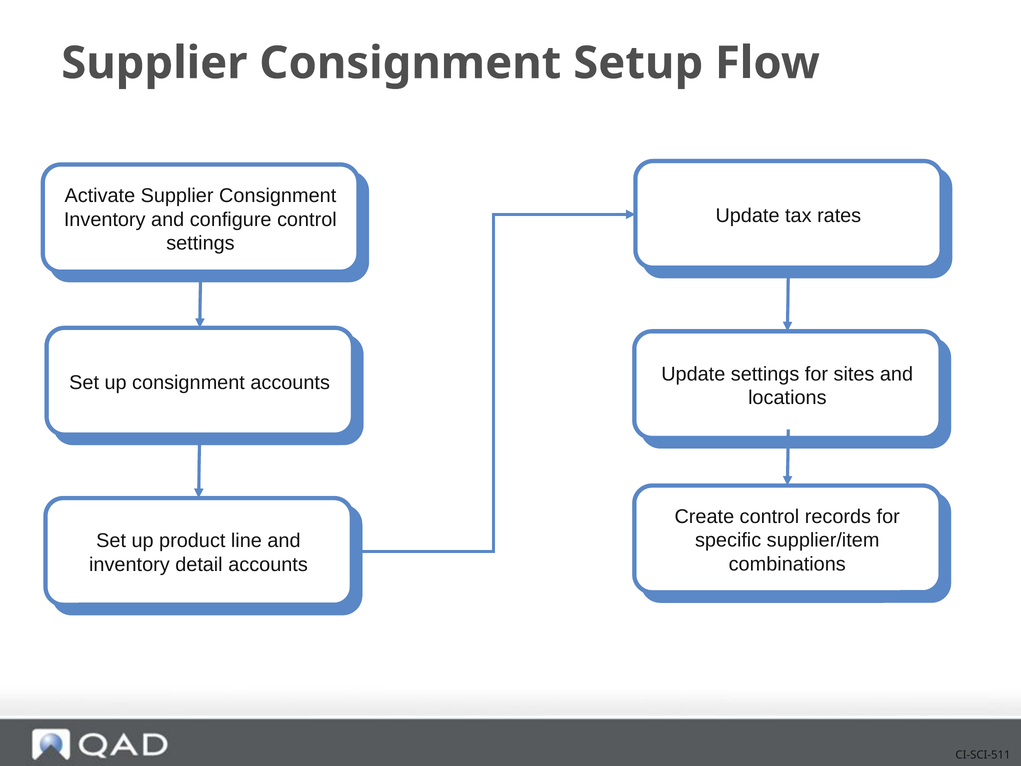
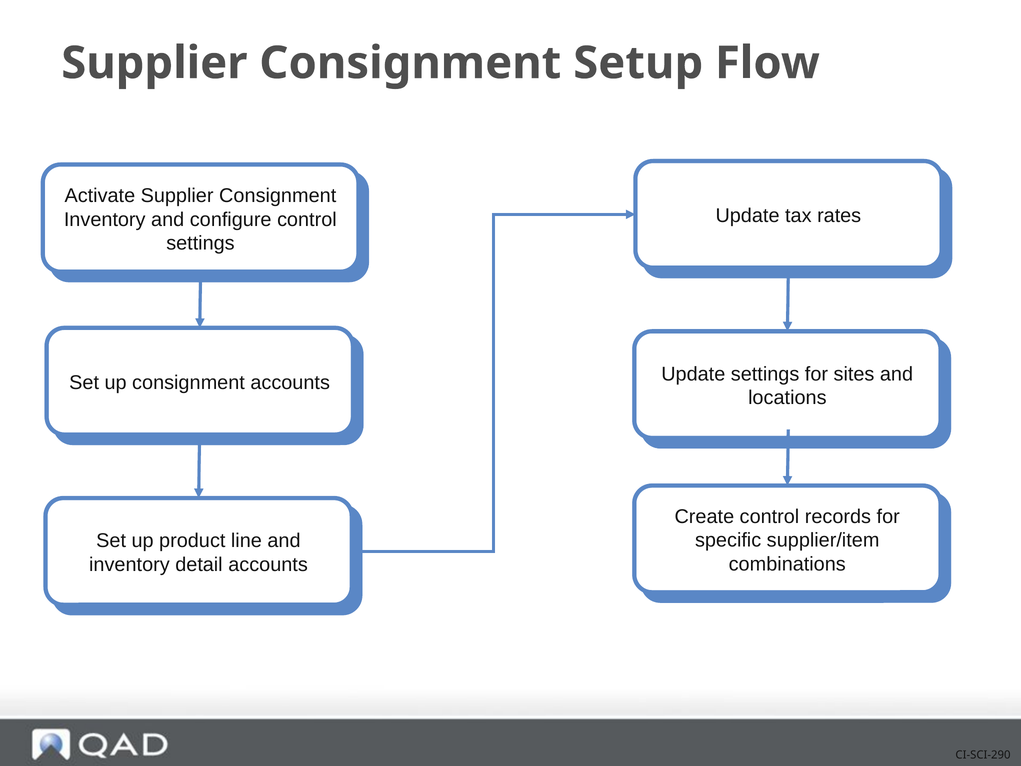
CI-SCI-511: CI-SCI-511 -> CI-SCI-290 (983, 755)
